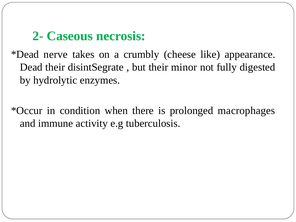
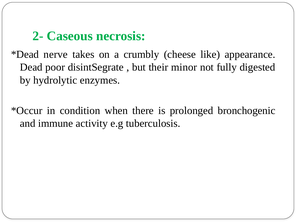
Dead their: their -> poor (55, 67)
macrophages: macrophages -> bronchogenic (247, 111)
